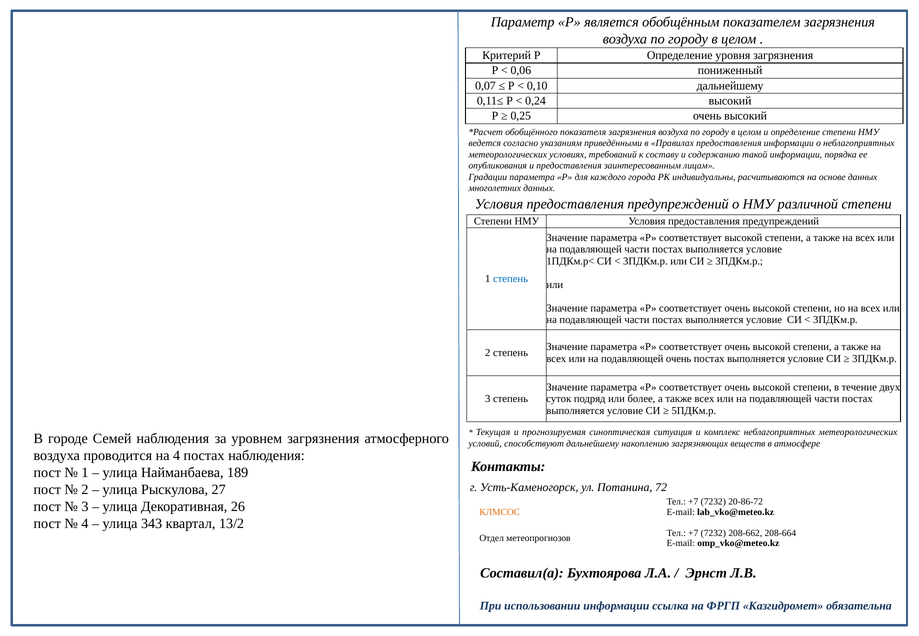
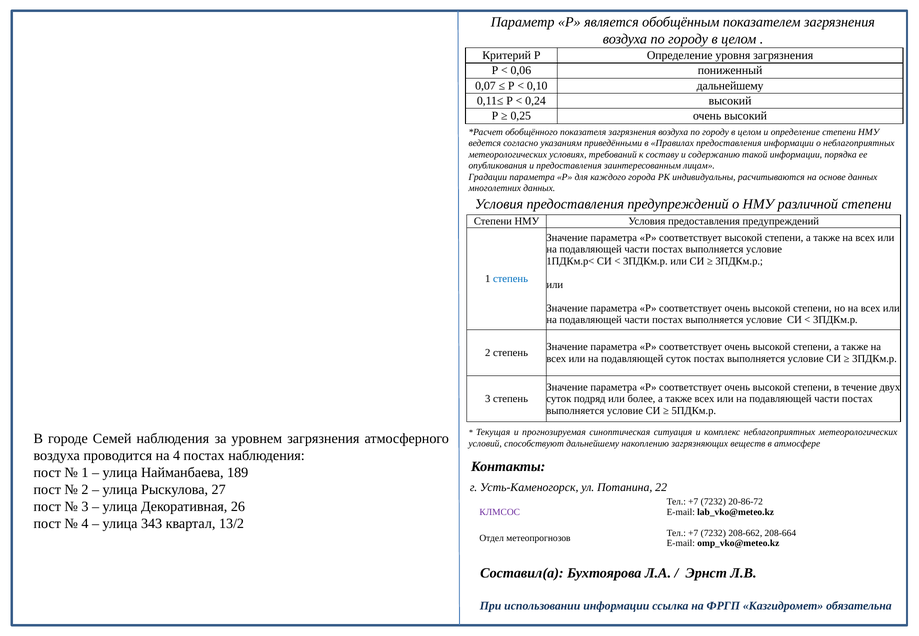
подавляющей очень: очень -> суток (679, 359)
72: 72 -> 22 (661, 487)
КЛМСОС colour: orange -> purple (500, 512)
